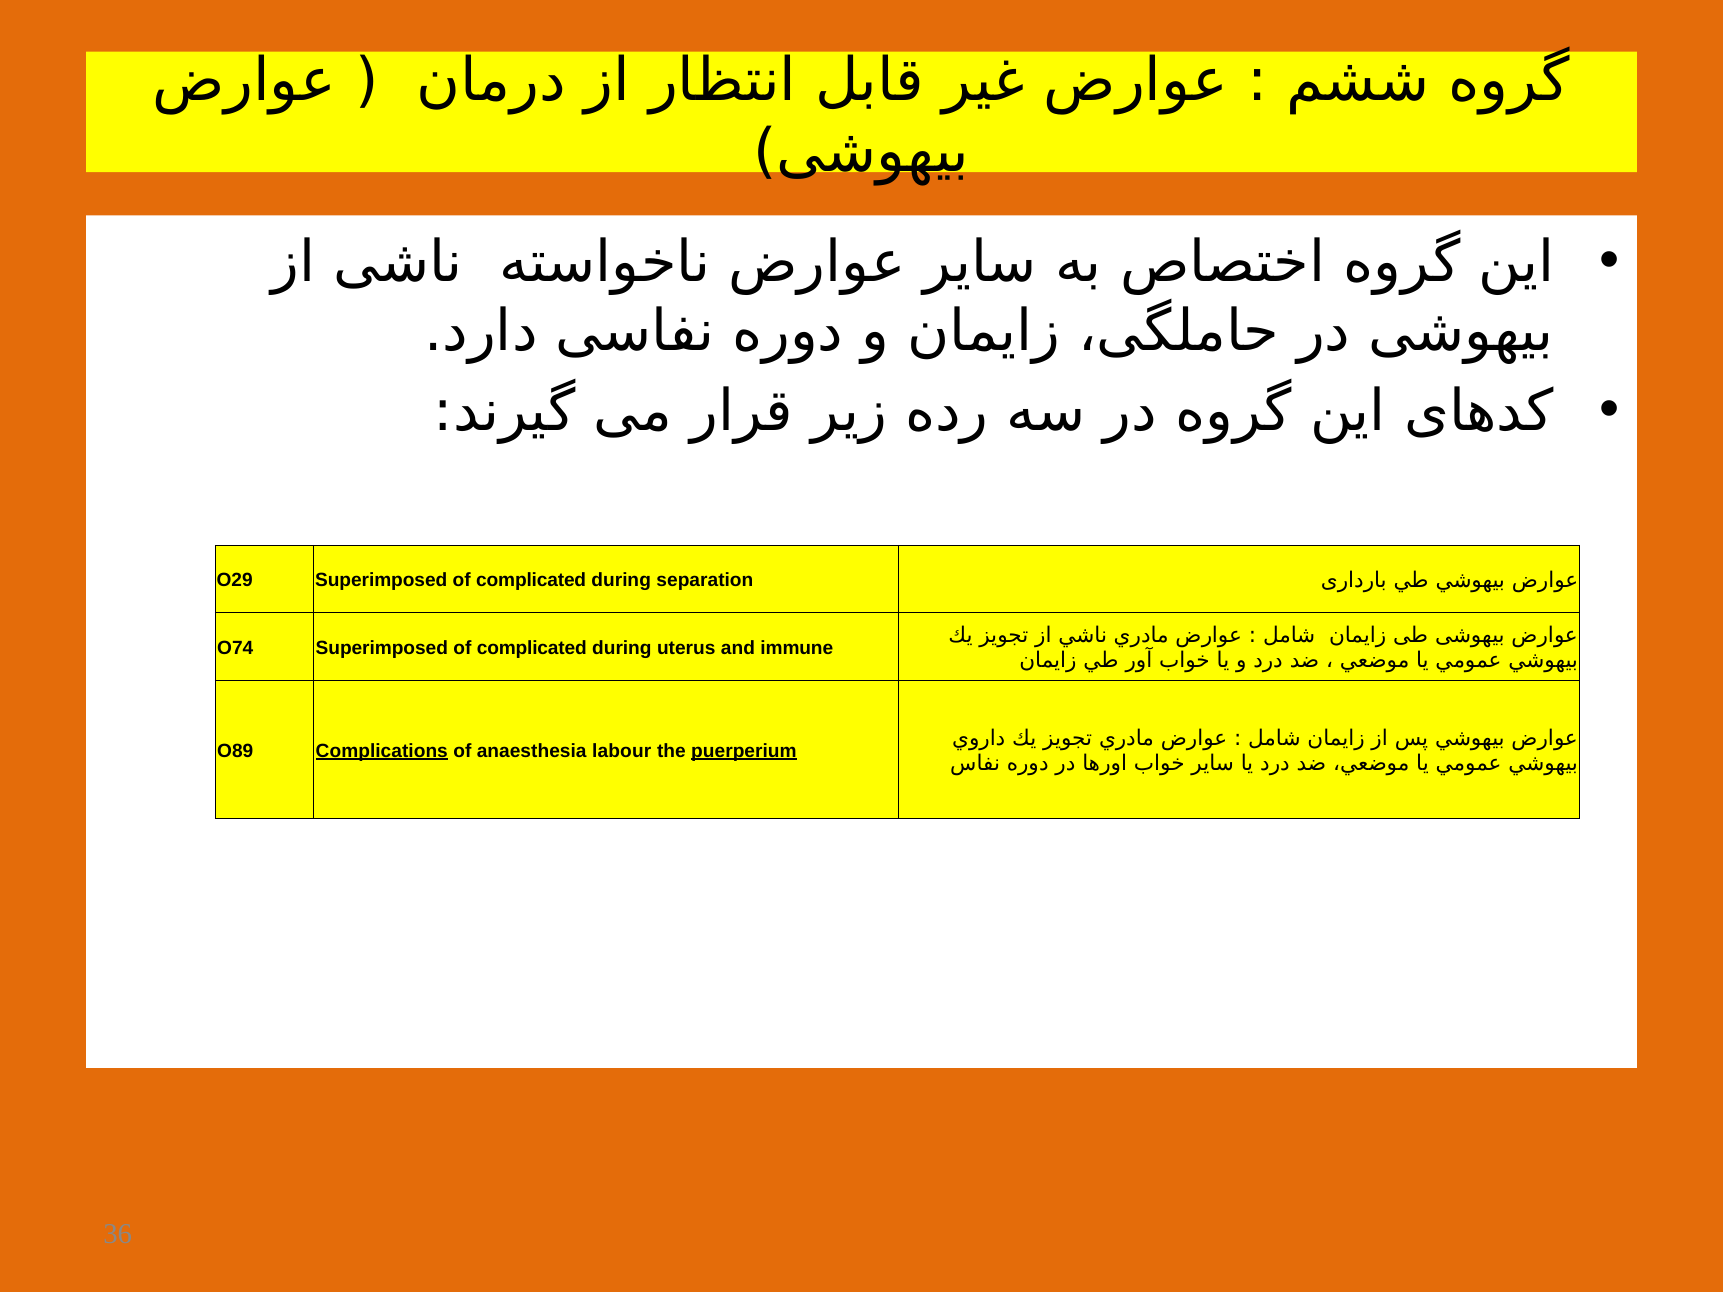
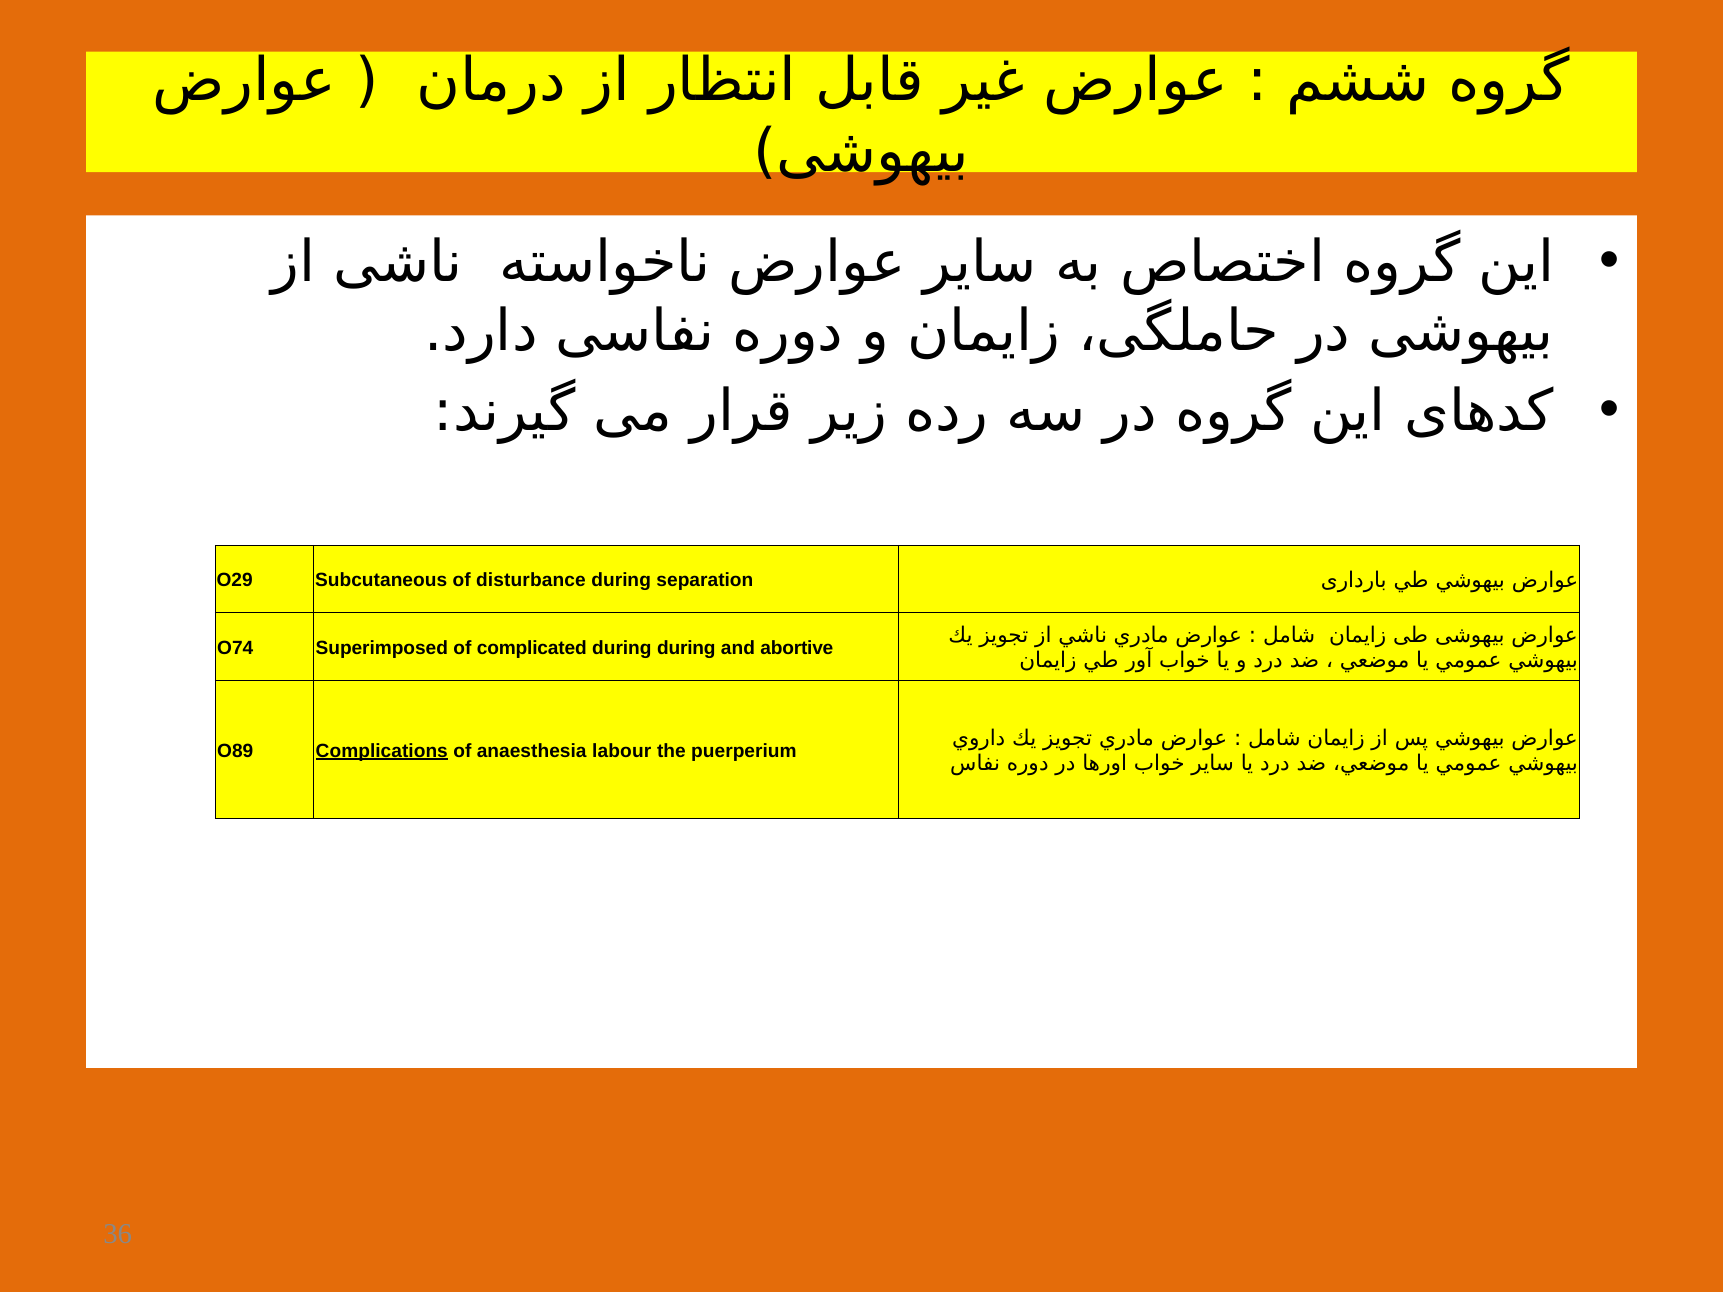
O29 Superimposed: Superimposed -> Subcutaneous (381, 580)
complicated: complicated -> disturbance (531, 580)
during uterus: uterus -> during (686, 648)
immune: immune -> abortive (797, 648)
puerperium underline: present -> none (744, 751)
